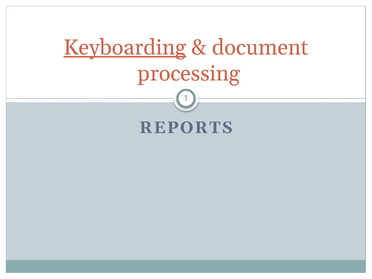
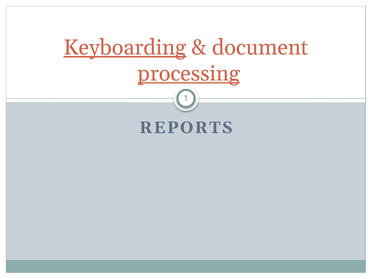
processing underline: none -> present (189, 73)
